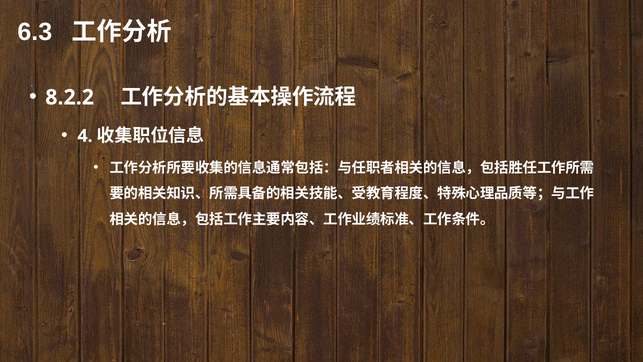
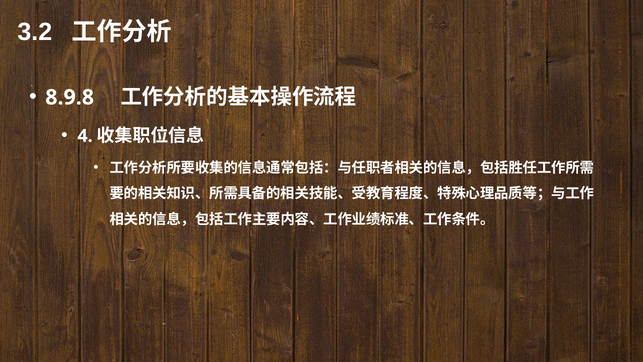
6.3: 6.3 -> 3.2 (35, 32)
8.2.2: 8.2.2 -> 8.9.8 (70, 97)
